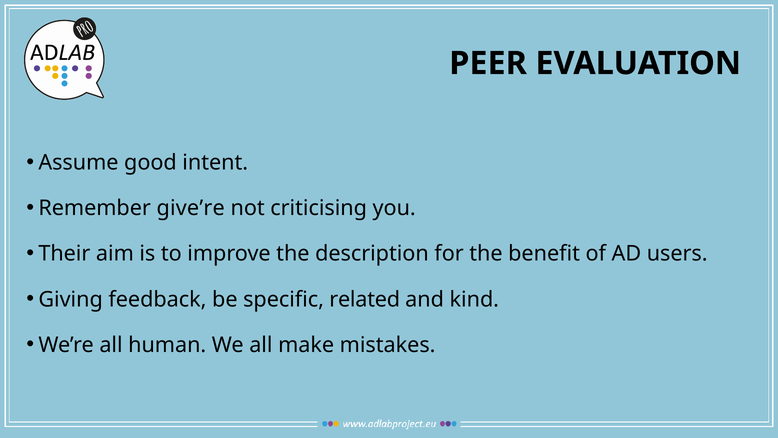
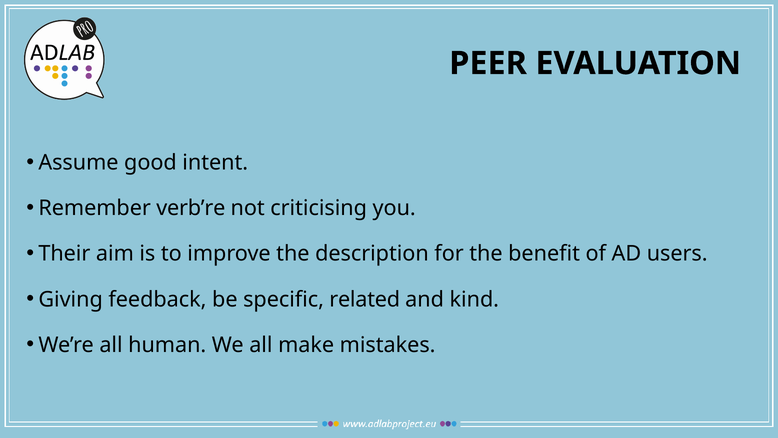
give’re: give’re -> verb’re (191, 208)
